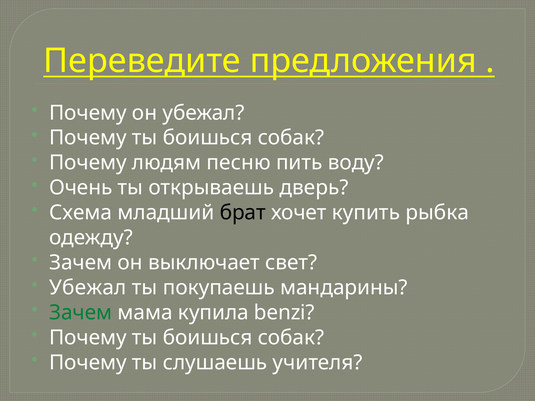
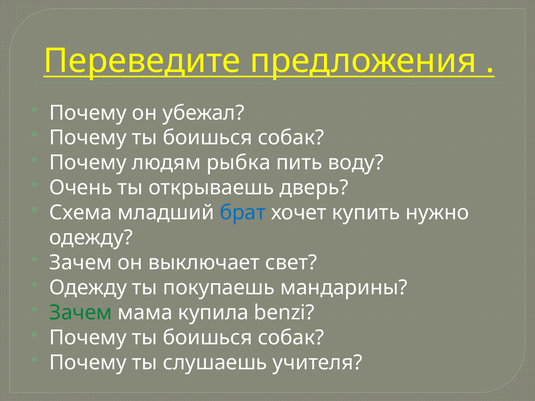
песню: песню -> рыбка (239, 163)
брат colour: black -> blue (243, 213)
рыбка: рыбка -> нужно (437, 213)
Убежал: Убежал -> Одежду (88, 288)
